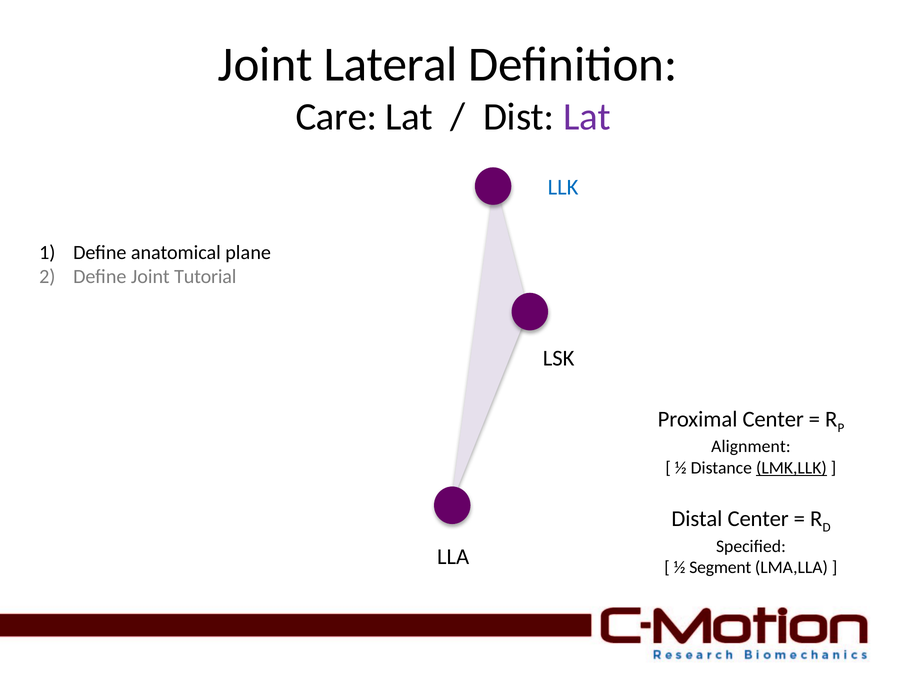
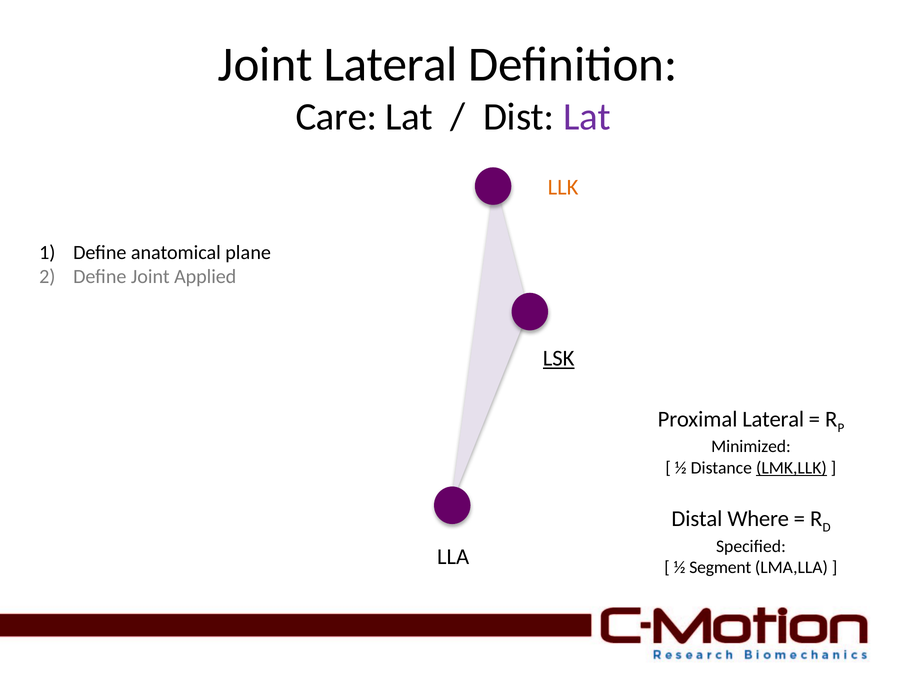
LLK colour: blue -> orange (563, 187)
Tutorial: Tutorial -> Applied (205, 277)
LSK underline: none -> present (559, 359)
Proximal Center: Center -> Lateral (773, 419)
Alignment: Alignment -> Minimized (751, 447)
Distal Center: Center -> Where (758, 519)
